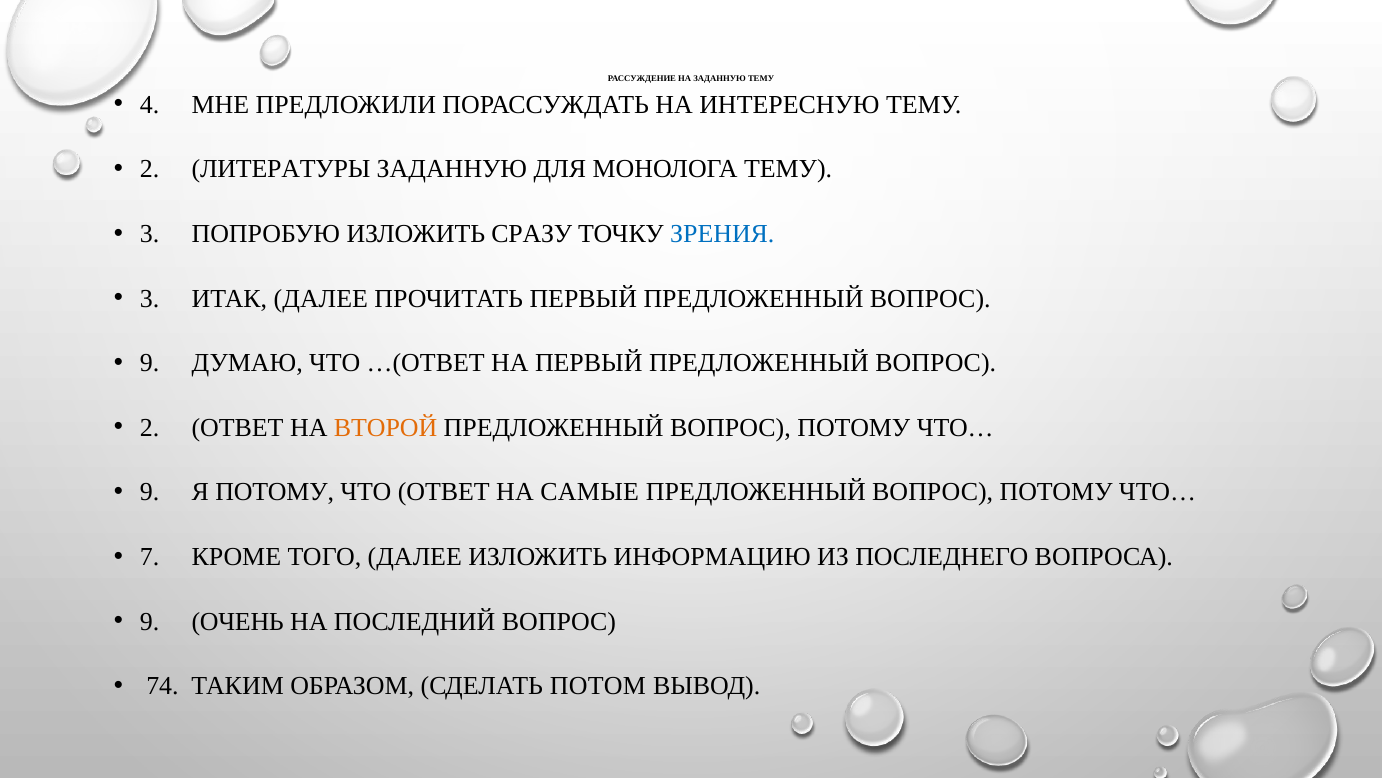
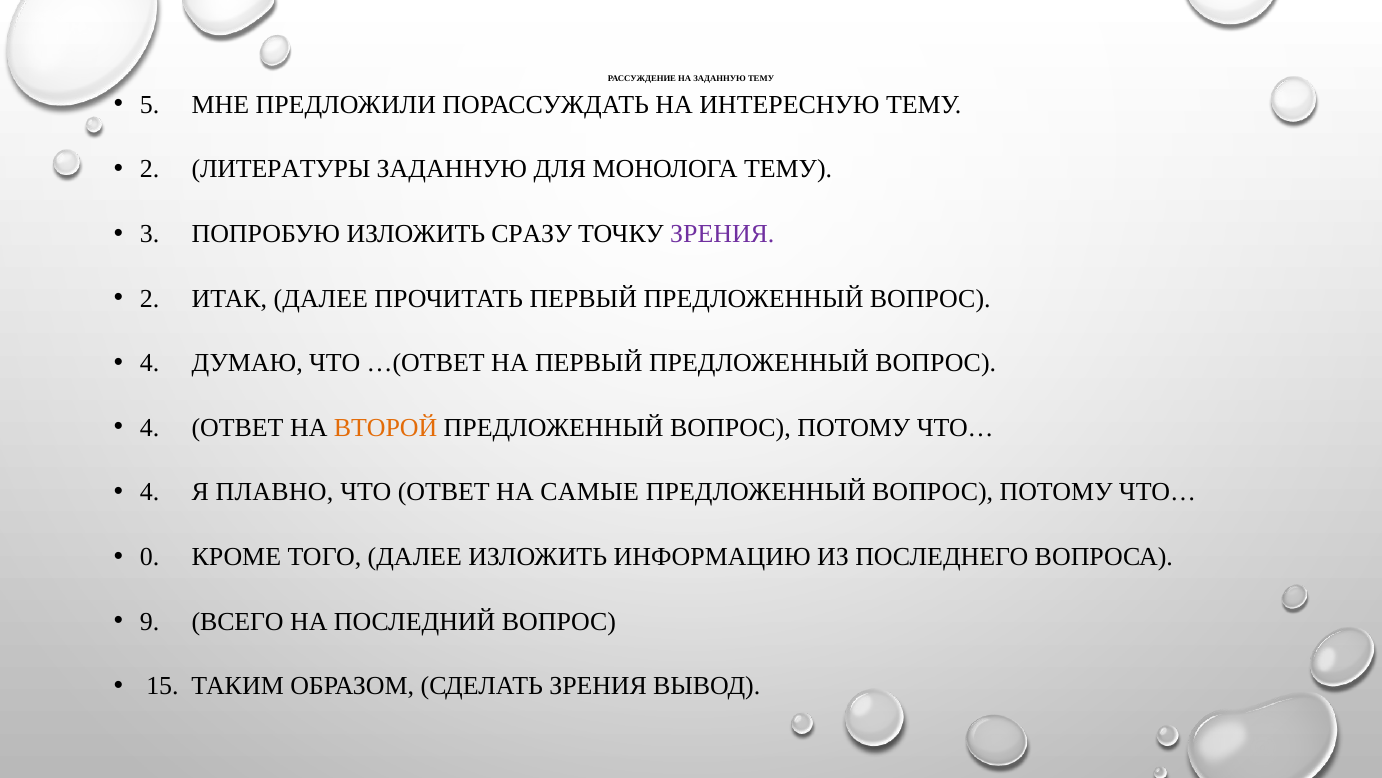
4: 4 -> 5 (150, 105)
ЗРЕНИЯ colour: blue -> purple (722, 234)
3: 3 -> 2 (150, 298)
9: 9 -> 4 (150, 363)
2: 2 -> 4 (150, 427)
9: 9 -> 4 (150, 492)
Я ПОТОМУ: ПОТОМУ -> ПЛАВНО (274, 492)
7: 7 -> 0 (150, 557)
ОЧЕНЬ: ОЧЕНЬ -> ВСЕГО (238, 621)
74: 74 -> 15 (162, 686)
СДЕЛАТЬ ПОТОМ: ПОТОМ -> ЗРЕНИЯ (598, 686)
